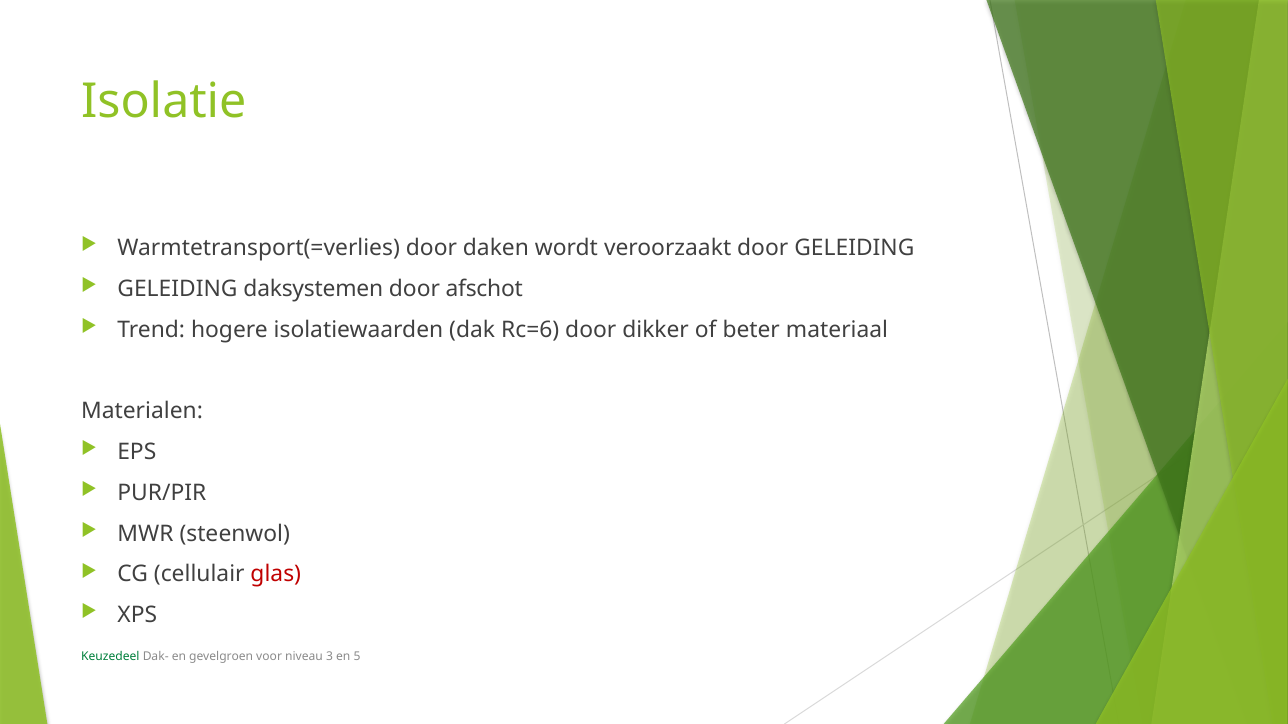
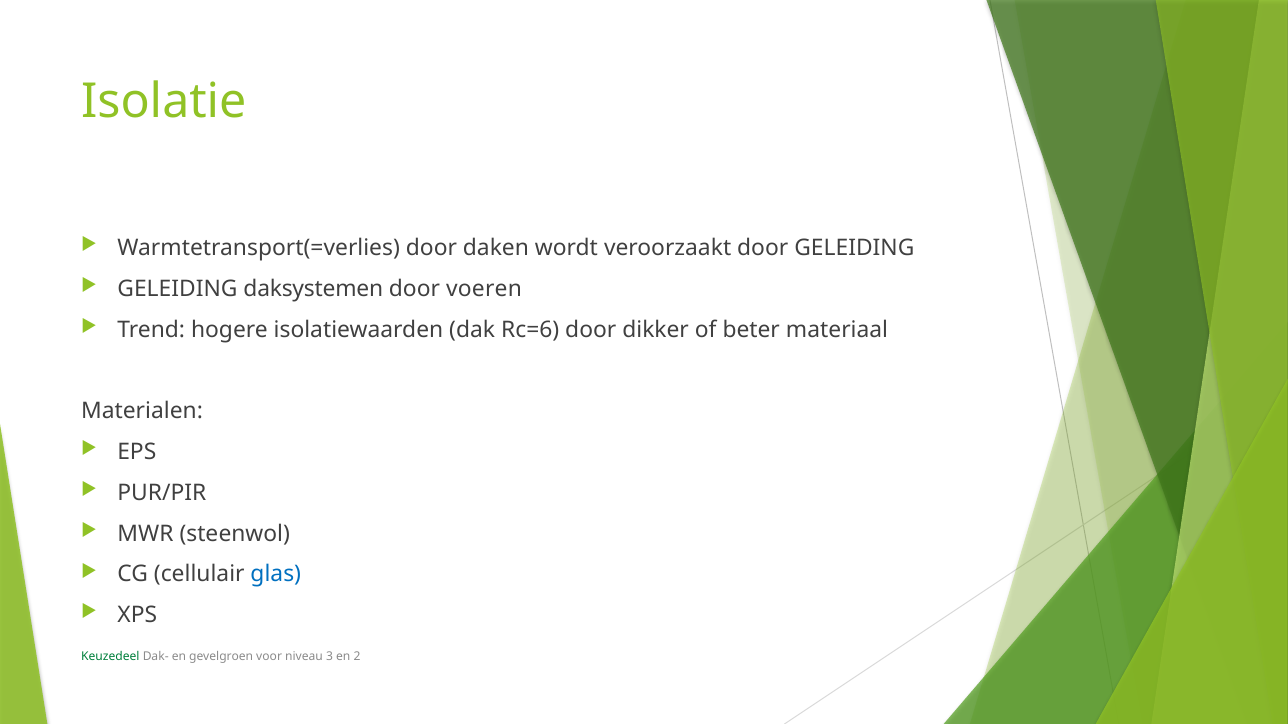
afschot: afschot -> voeren (484, 289)
glas colour: red -> blue (276, 575)
5: 5 -> 2 (357, 657)
